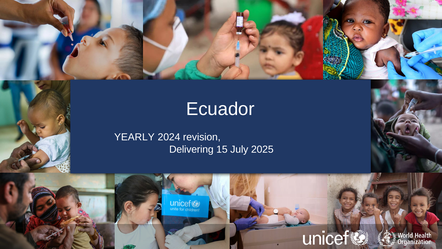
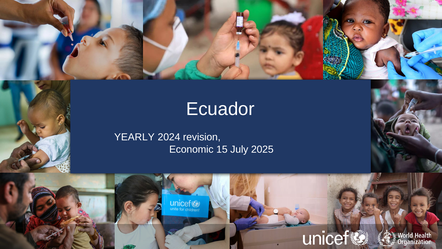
Delivering: Delivering -> Economic (191, 149)
